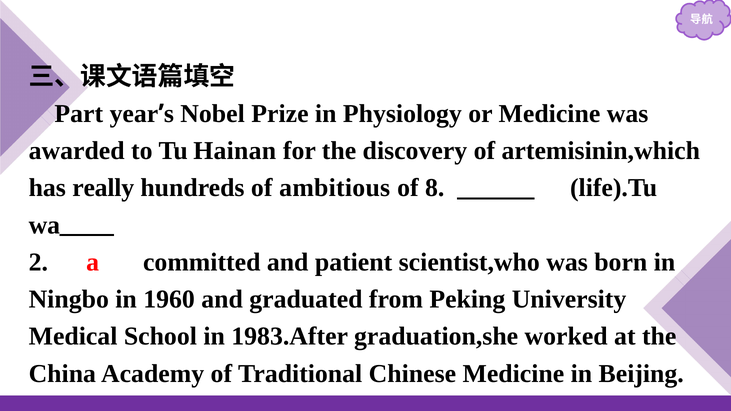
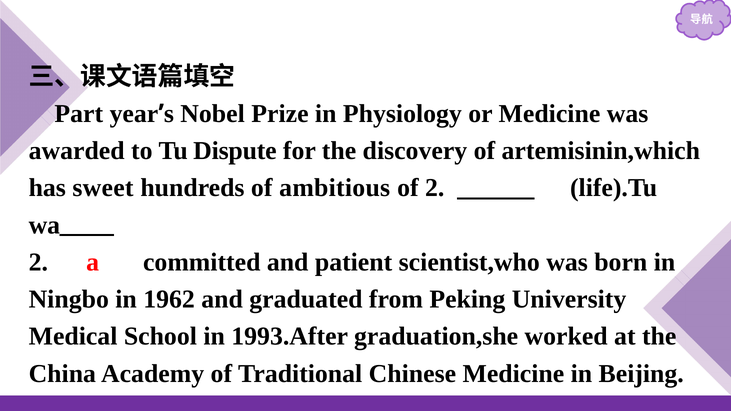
Hainan: Hainan -> Dispute (235, 151)
really: really -> sweet (103, 188)
of 8: 8 -> 2 (435, 188)
1960: 1960 -> 1962 (169, 299)
1983.After: 1983.After -> 1993.After (290, 336)
